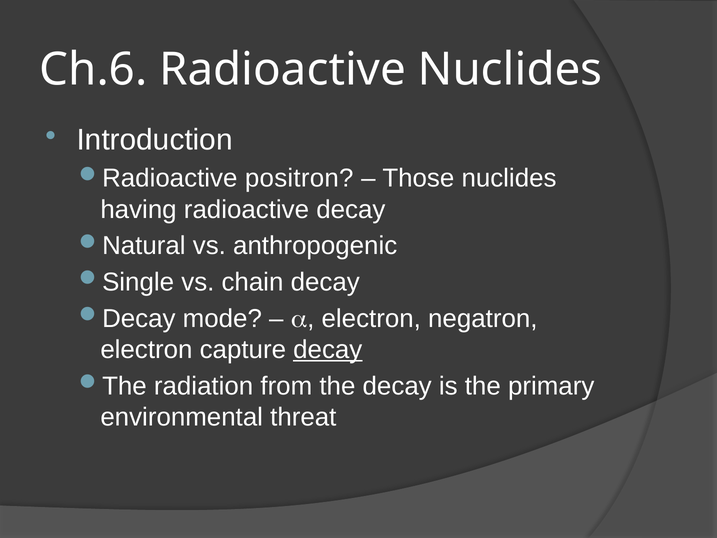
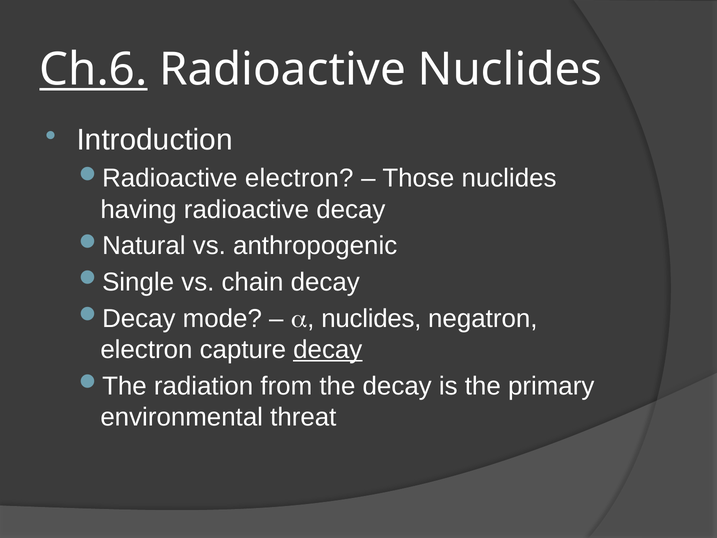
Ch.6 underline: none -> present (93, 70)
positron: positron -> electron (299, 178)
electron: electron -> nuclides (371, 318)
